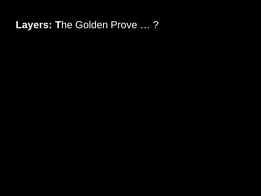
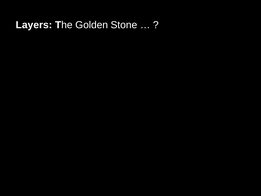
Prove: Prove -> Stone (124, 25)
